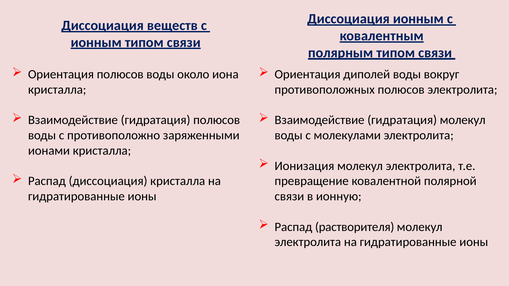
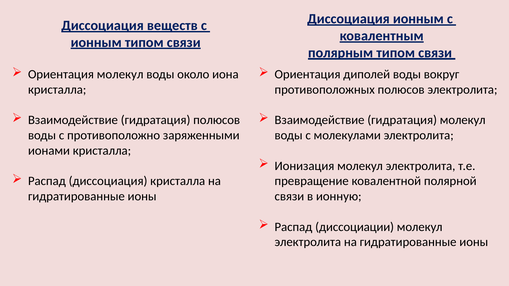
Ориентация полюсов: полюсов -> молекул (120, 74)
растворителя: растворителя -> диссоциации (355, 227)
